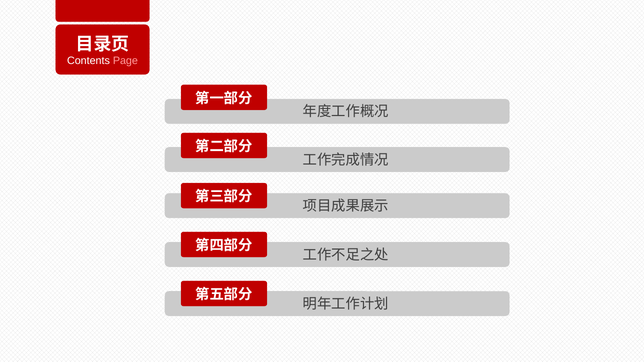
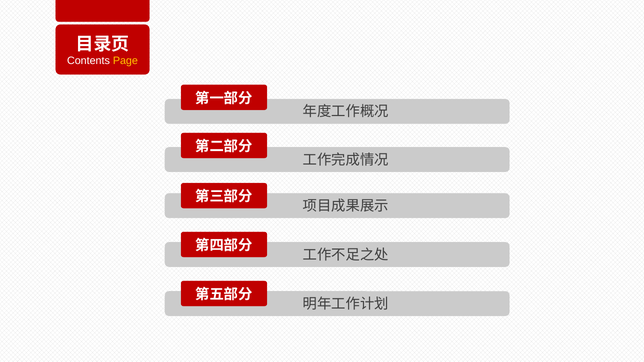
Page colour: pink -> yellow (125, 61)
